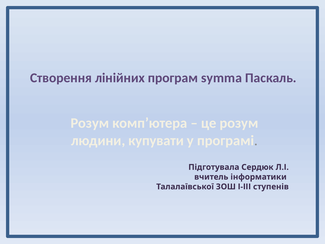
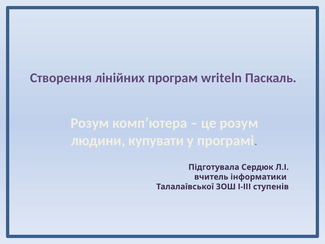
symma: symma -> writeln (222, 78)
